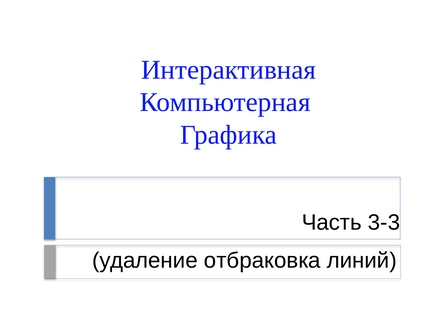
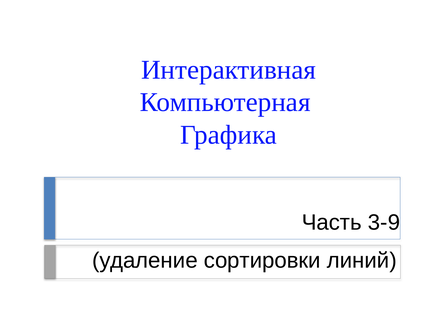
3-3: 3-3 -> 3-9 (384, 223)
отбраковка: отбраковка -> сортировки (262, 261)
